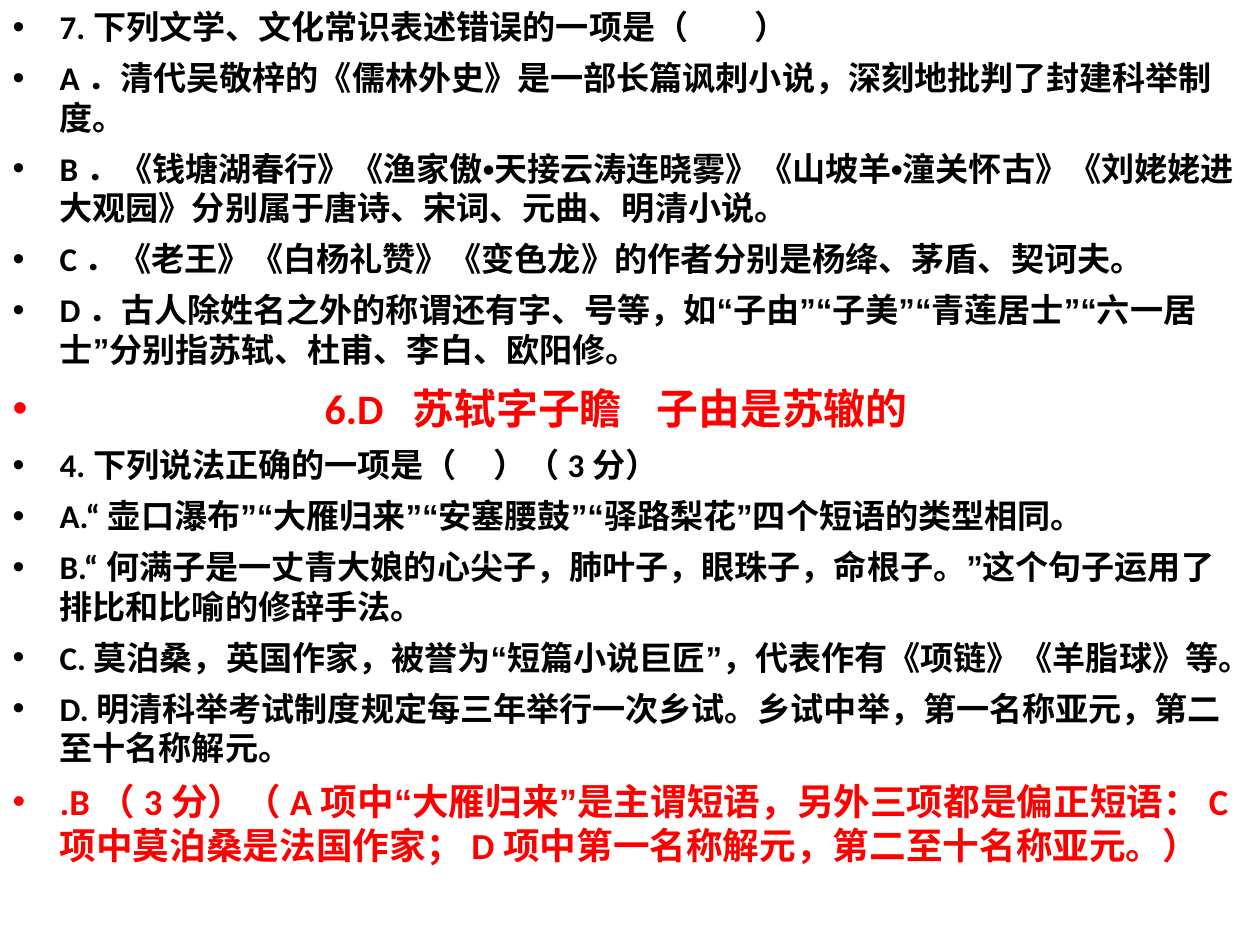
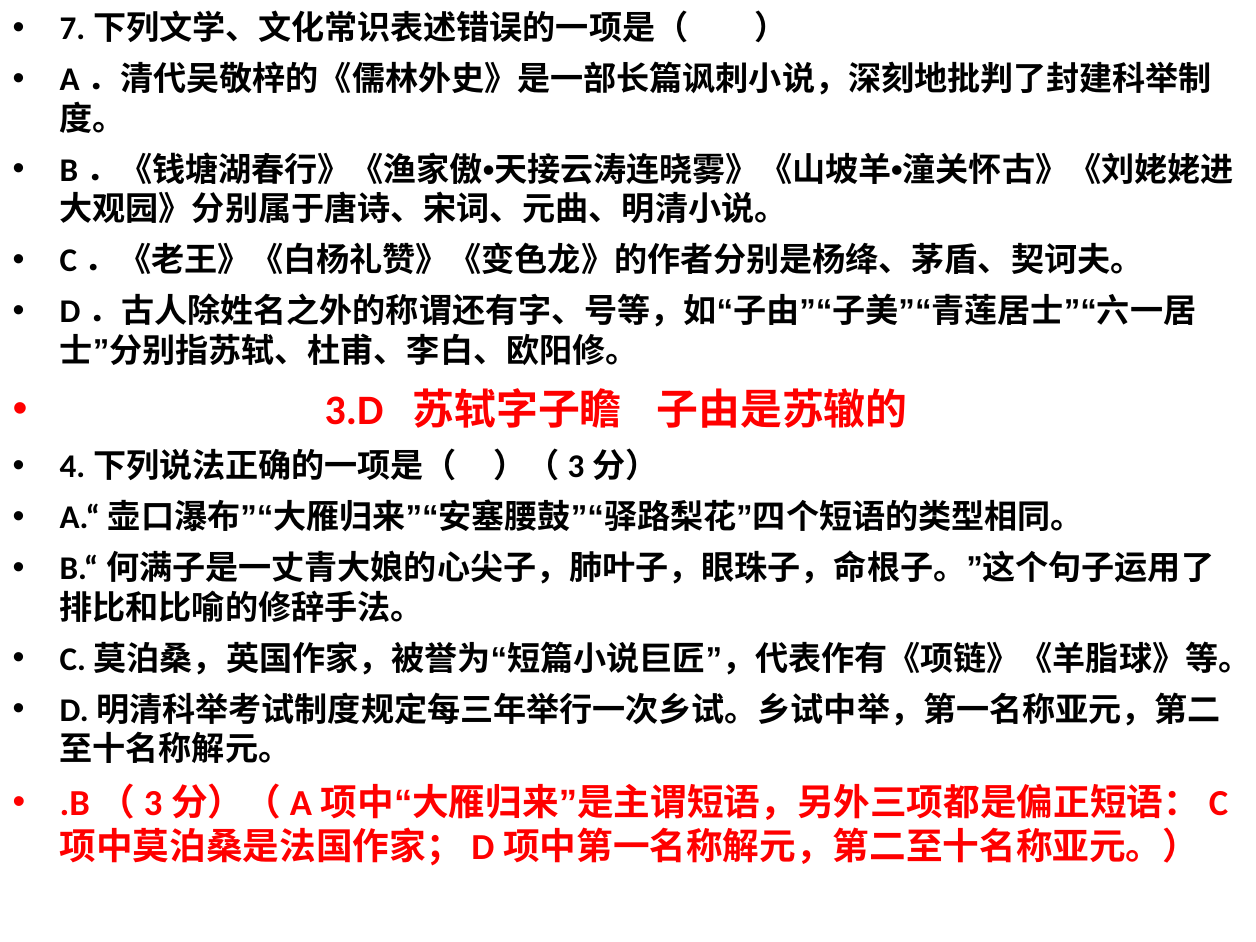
6.D: 6.D -> 3.D (354, 411)
